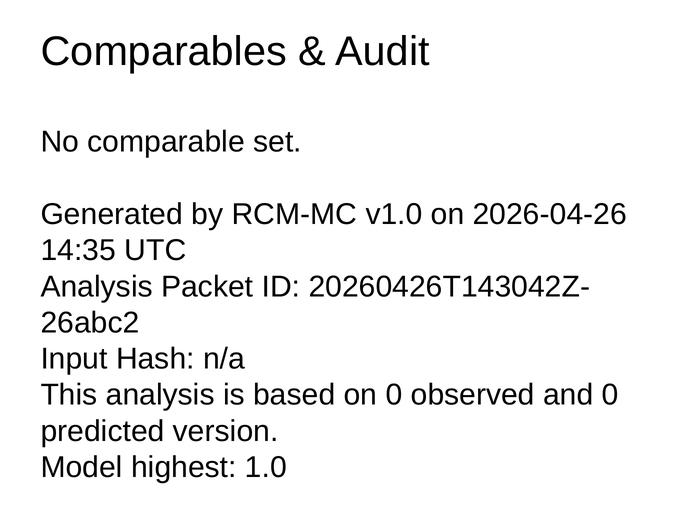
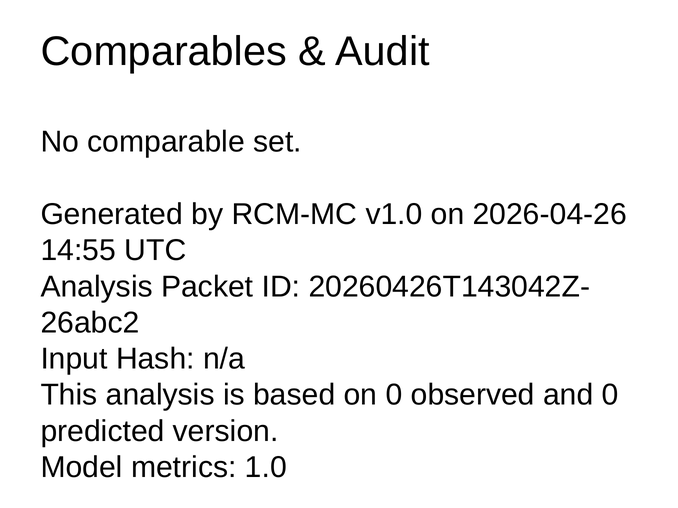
14:35: 14:35 -> 14:55 (78, 251)
highest: highest -> metrics (184, 468)
